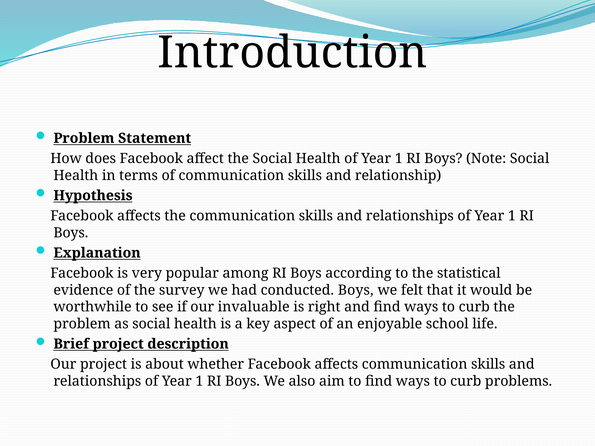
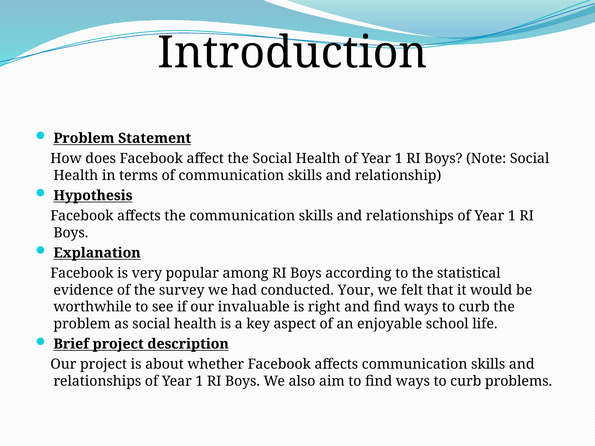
conducted Boys: Boys -> Your (356, 290)
